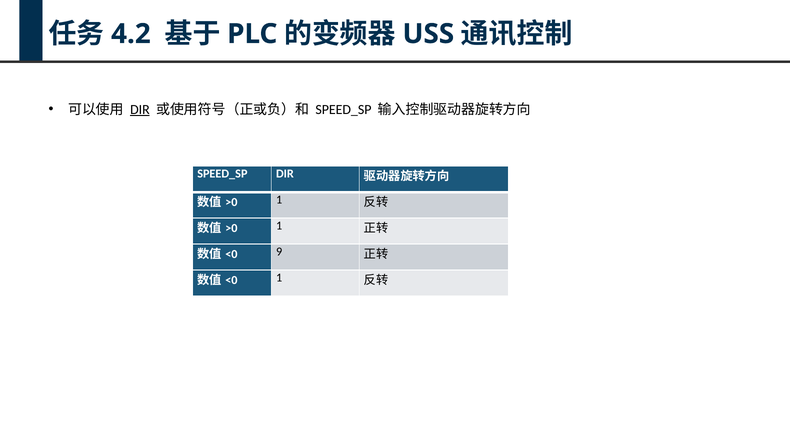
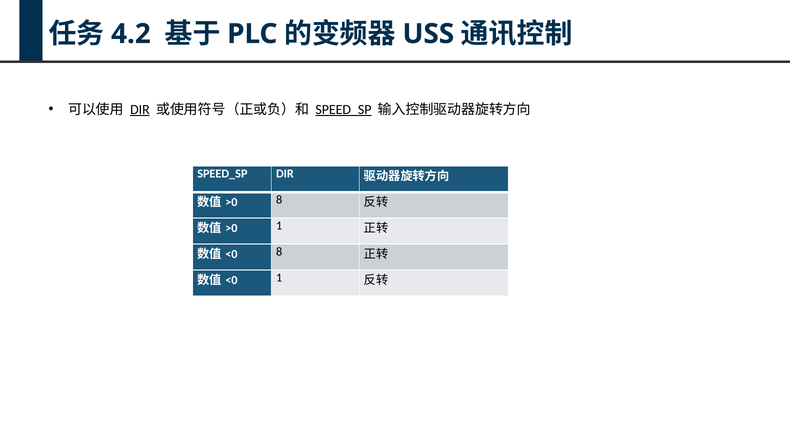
SPEED_SP underline: none -> present (343, 110)
1: 1 -> 8 (279, 200)
9: 9 -> 8 (279, 252)
